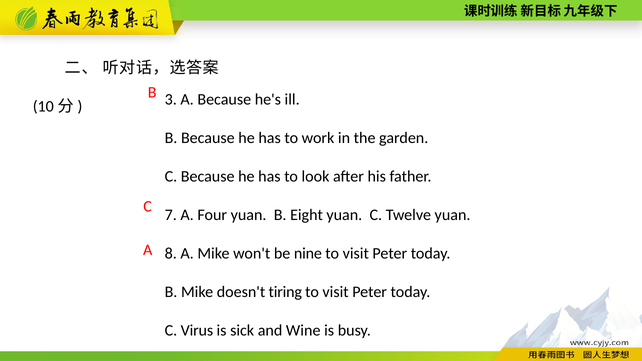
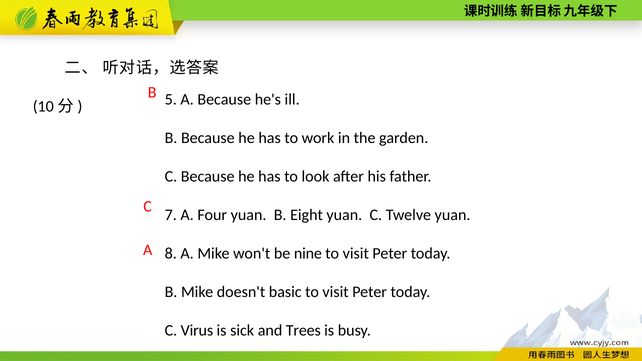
3: 3 -> 5 (171, 99)
tiring: tiring -> basic (285, 292)
Wine: Wine -> Trees (303, 331)
